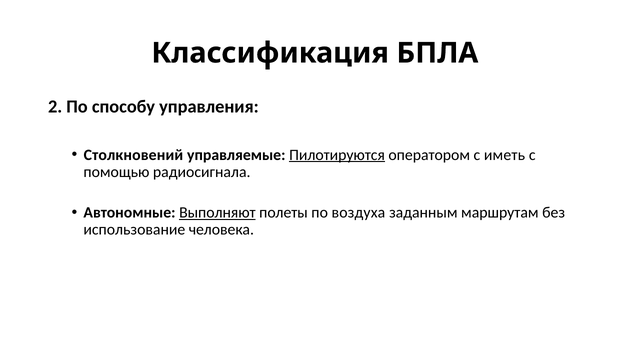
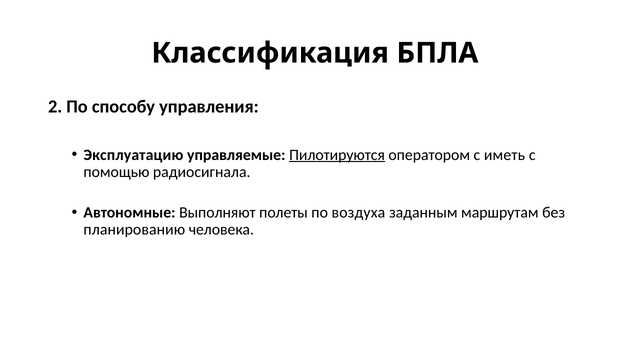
Столкновений: Столкновений -> Эксплуатацию (133, 155)
Выполняют underline: present -> none (217, 212)
использование: использование -> планированию (134, 229)
